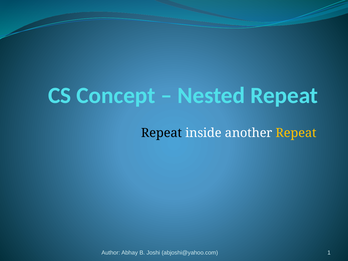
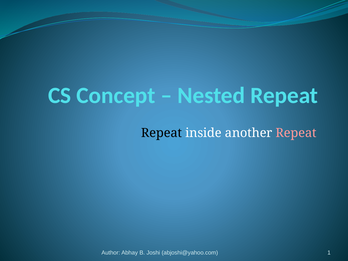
Repeat colour: yellow -> pink (296, 133)
